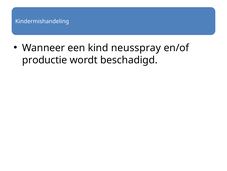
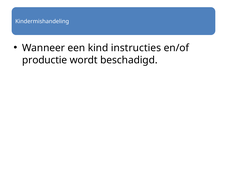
neusspray: neusspray -> instructies (136, 48)
